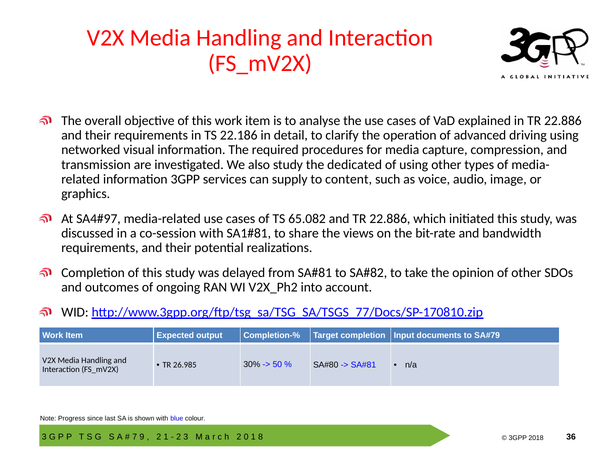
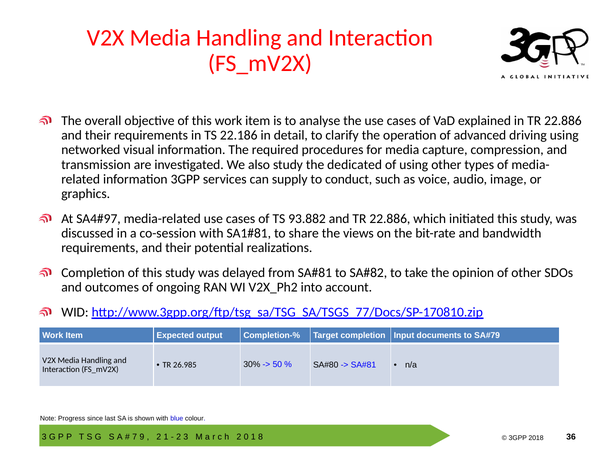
content: content -> conduct (349, 179)
65.082: 65.082 -> 93.882 (307, 218)
